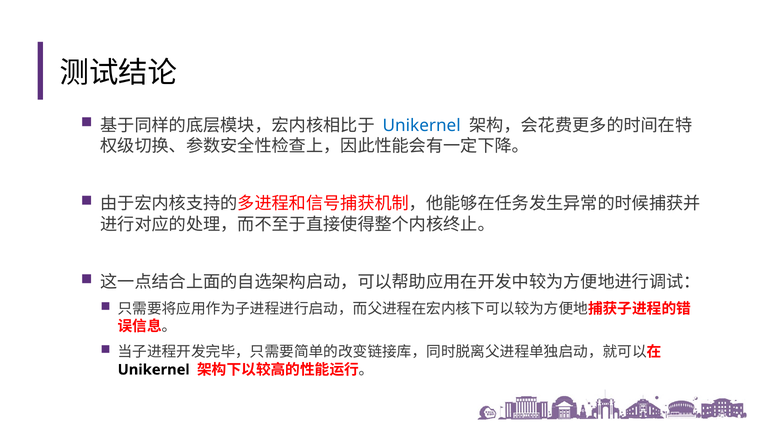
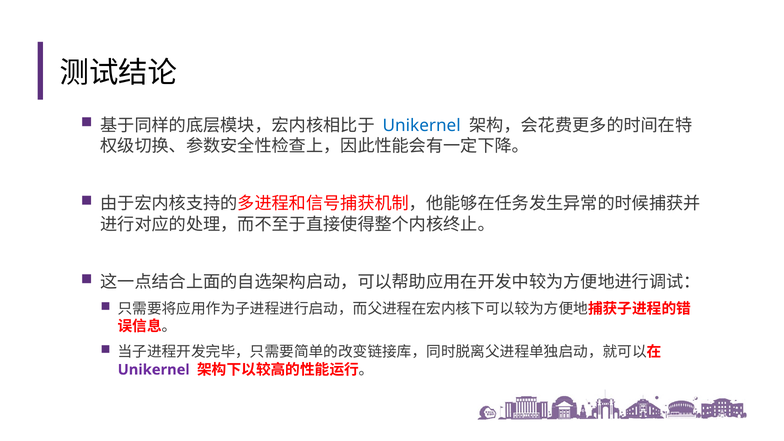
Unikernel colour: black -> purple (154, 370)
